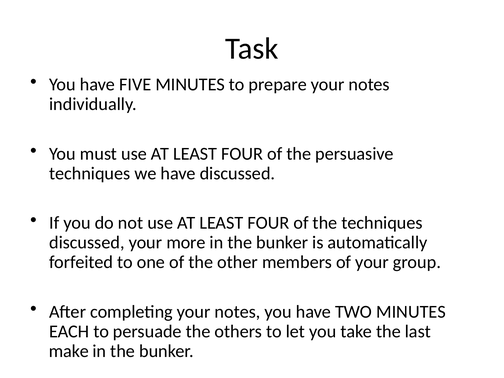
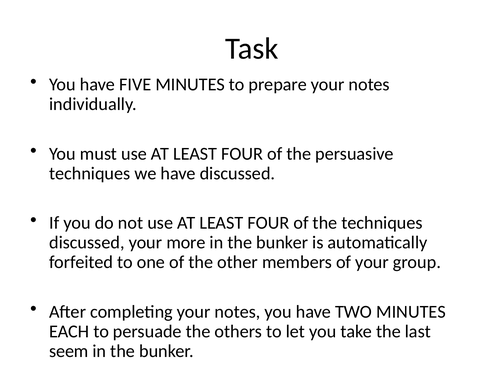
make: make -> seem (69, 351)
